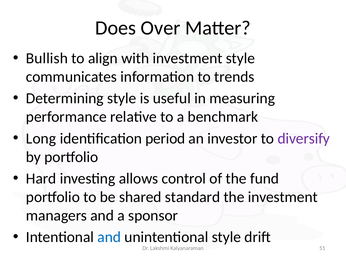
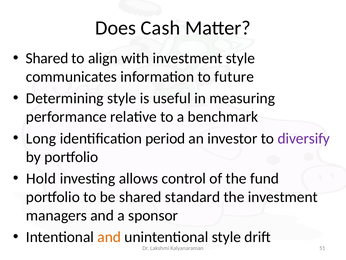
Over: Over -> Cash (160, 28)
Bullish: Bullish -> Shared (47, 58)
trends: trends -> future (234, 77)
Hard: Hard -> Hold (41, 178)
and colour: blue -> orange (109, 237)
